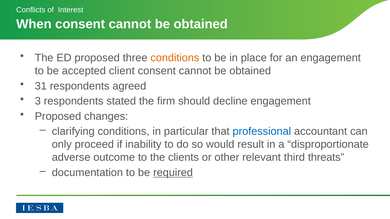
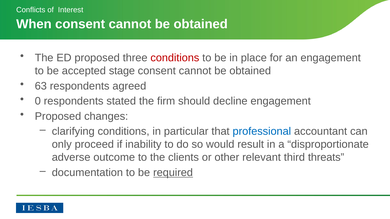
conditions colour: orange -> red (175, 58)
client: client -> stage (122, 71)
31: 31 -> 63 (41, 86)
3: 3 -> 0 (38, 101)
